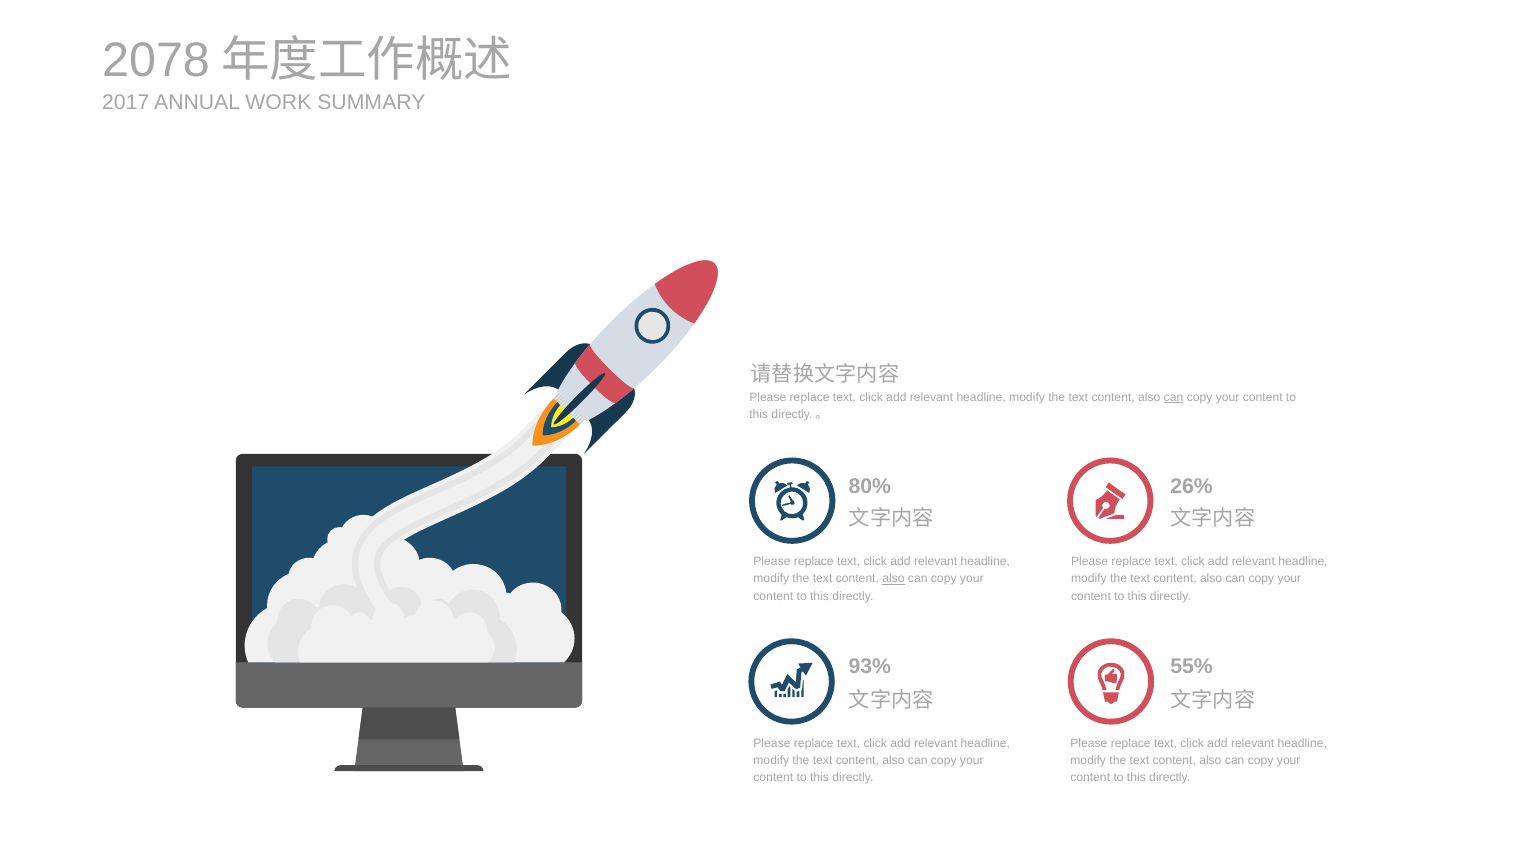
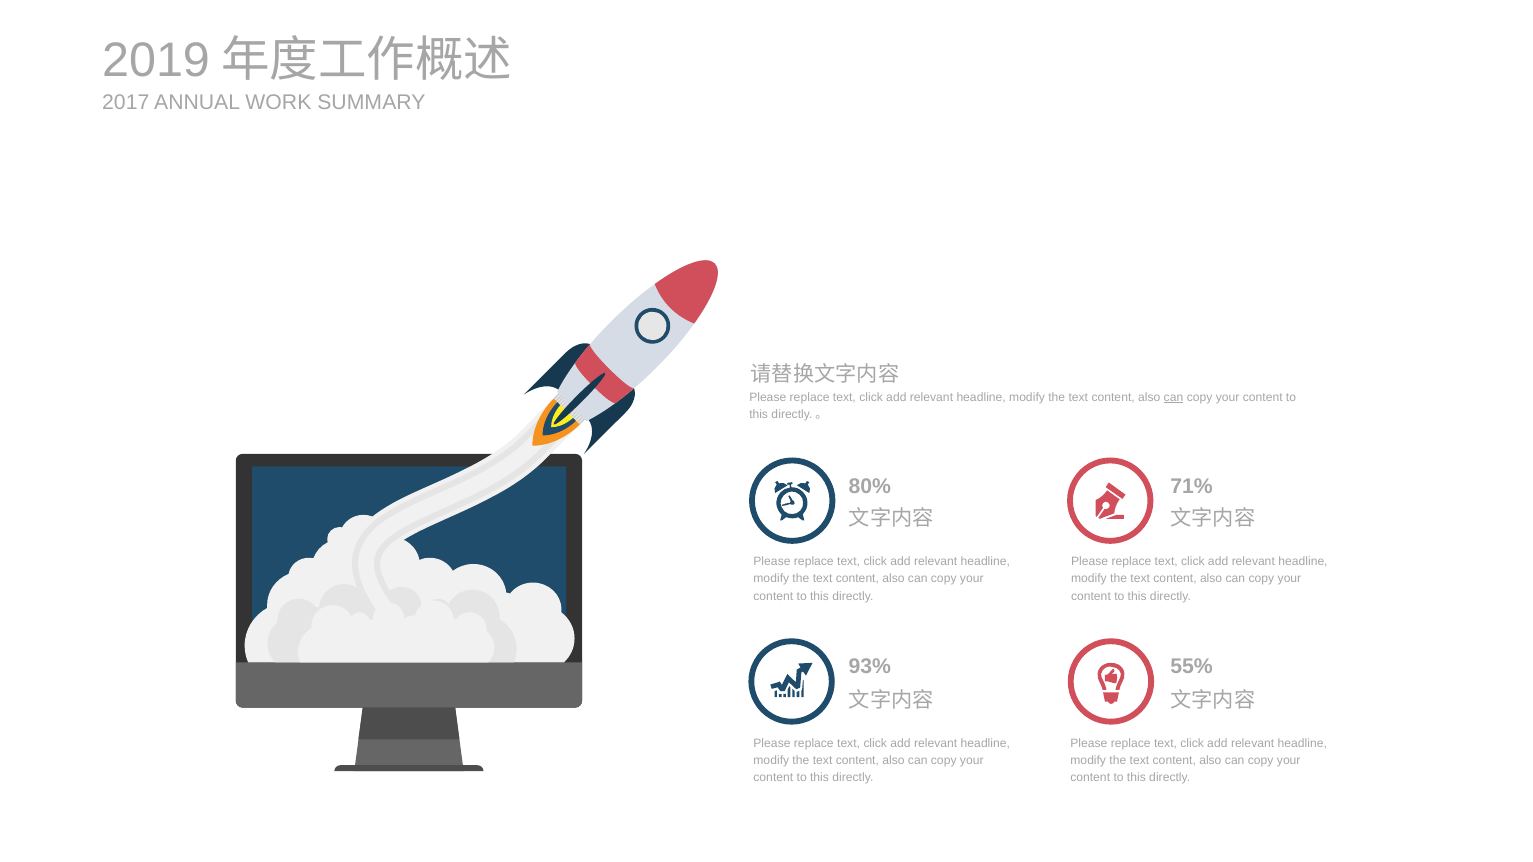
2078: 2078 -> 2019 (156, 61)
26%: 26% -> 71% (1192, 487)
also underline: present -> none (893, 579)
